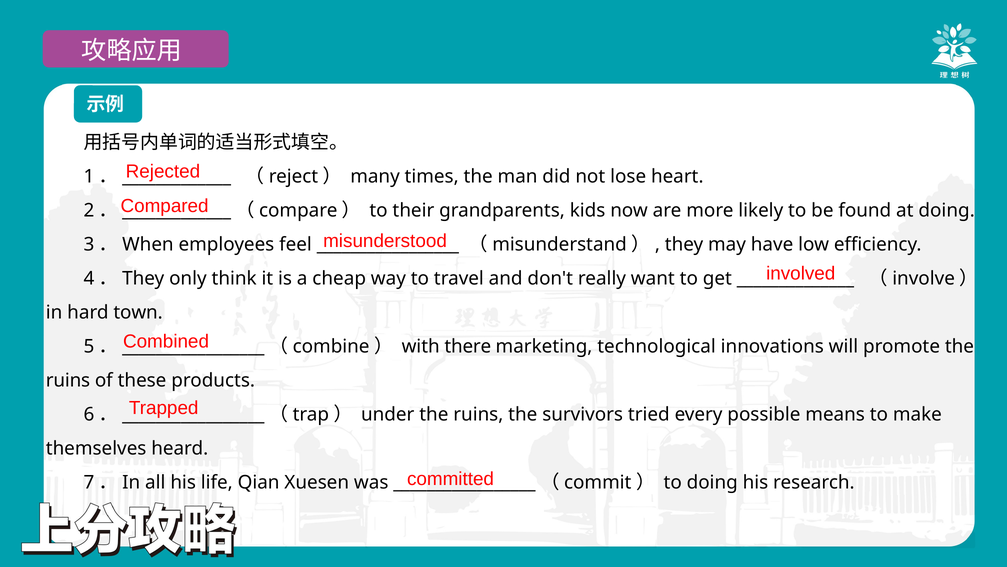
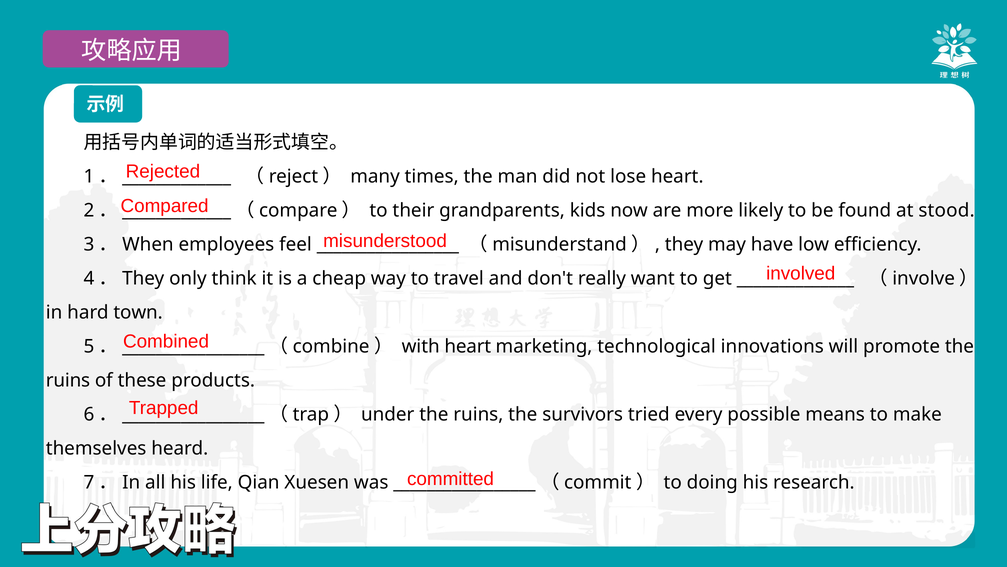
at doing: doing -> stood (947, 210)
with there: there -> heart (468, 346)
